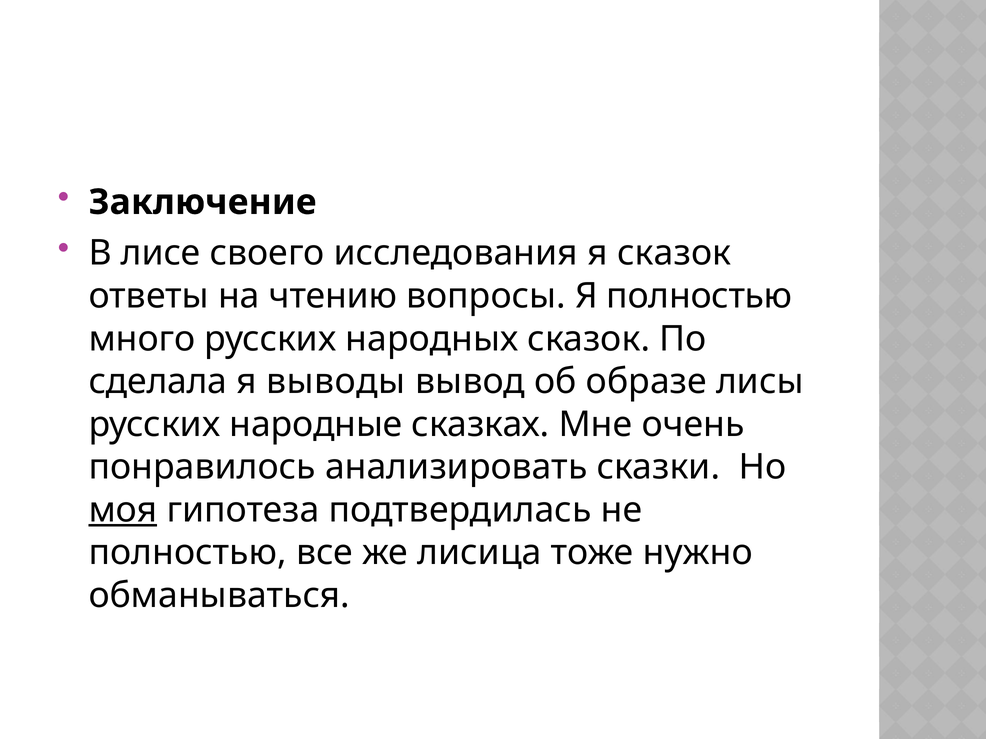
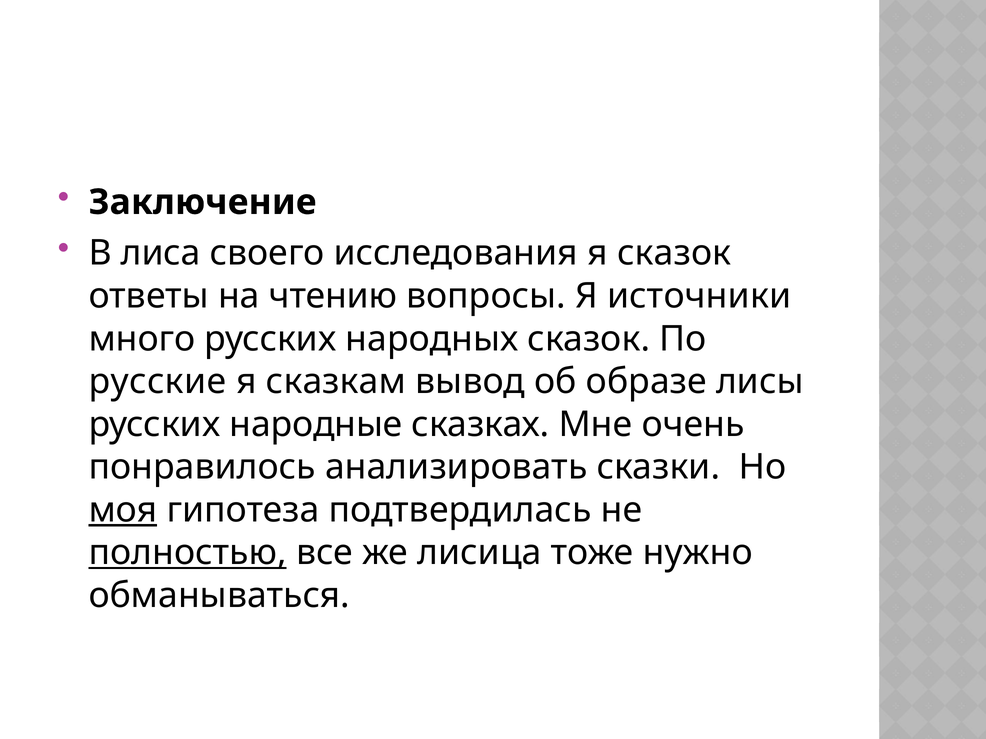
лисе: лисе -> лиса (161, 253)
Я полностью: полностью -> источники (699, 296)
сделала: сделала -> русские (158, 382)
выводы: выводы -> сказкам (336, 382)
полностью underline: none -> present (188, 553)
